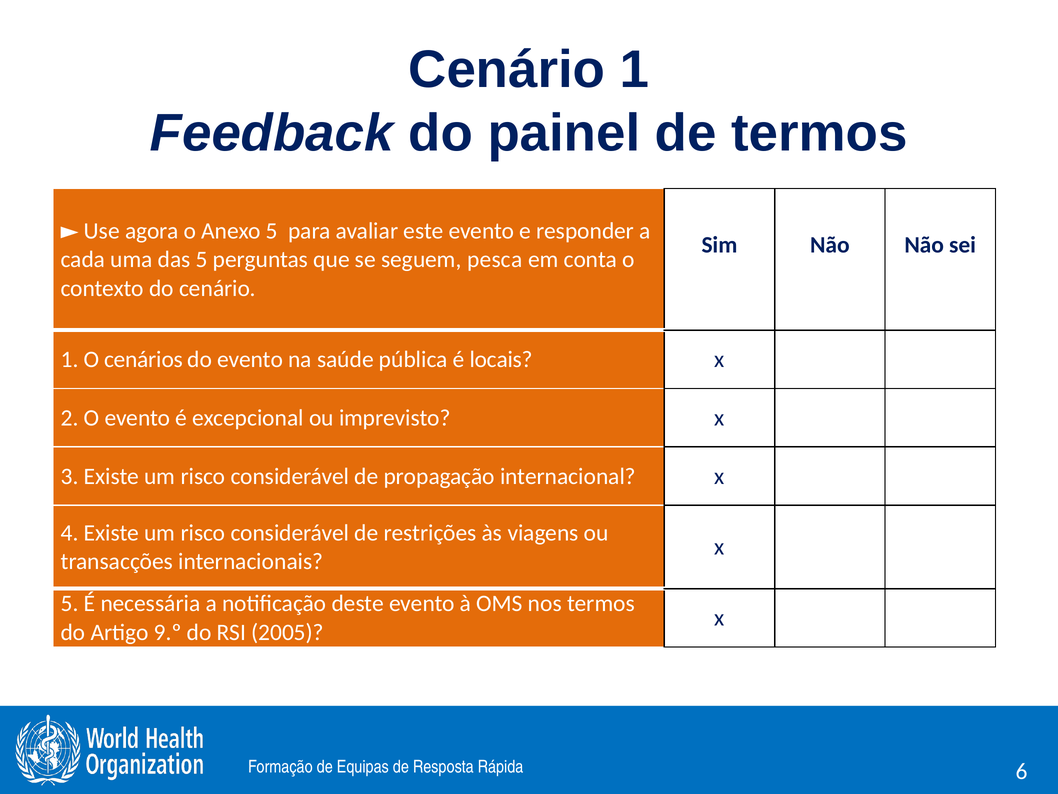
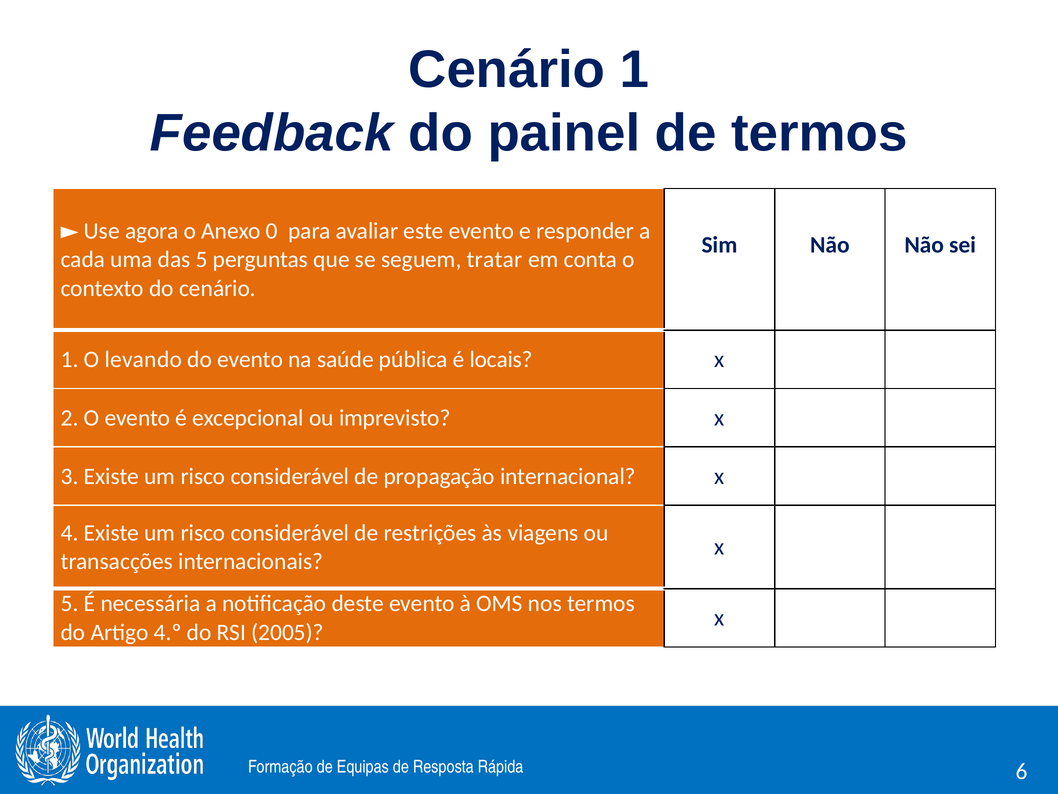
Anexo 5: 5 -> 0 (272, 231)
pesca: pesca -> tratar (495, 259)
cenários: cenários -> levando (143, 359)
9.º: 9.º -> 4.º (168, 632)
